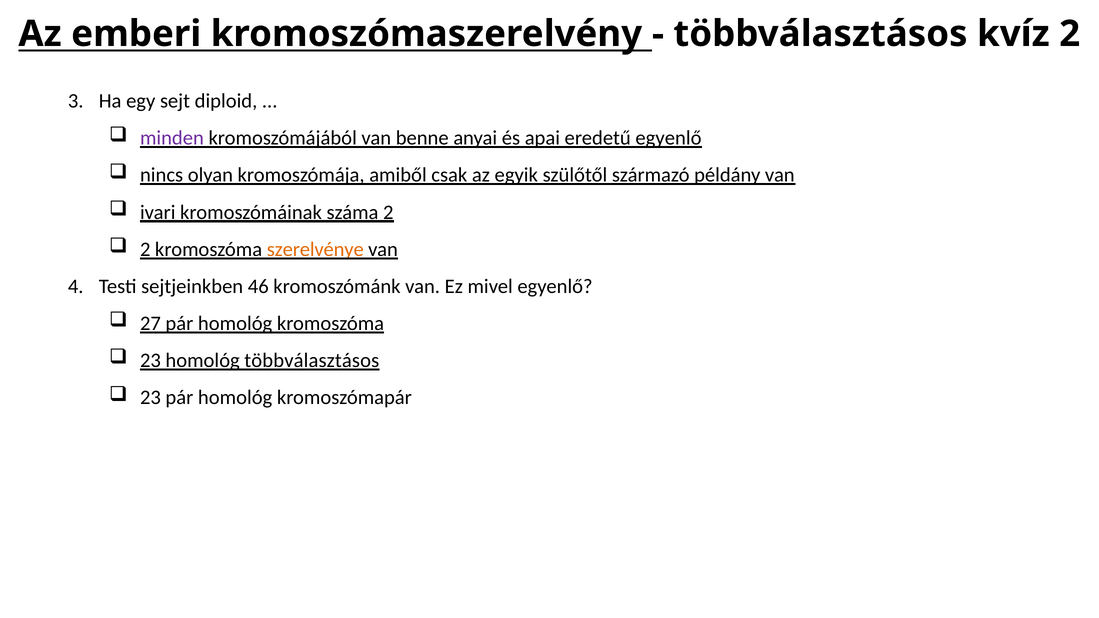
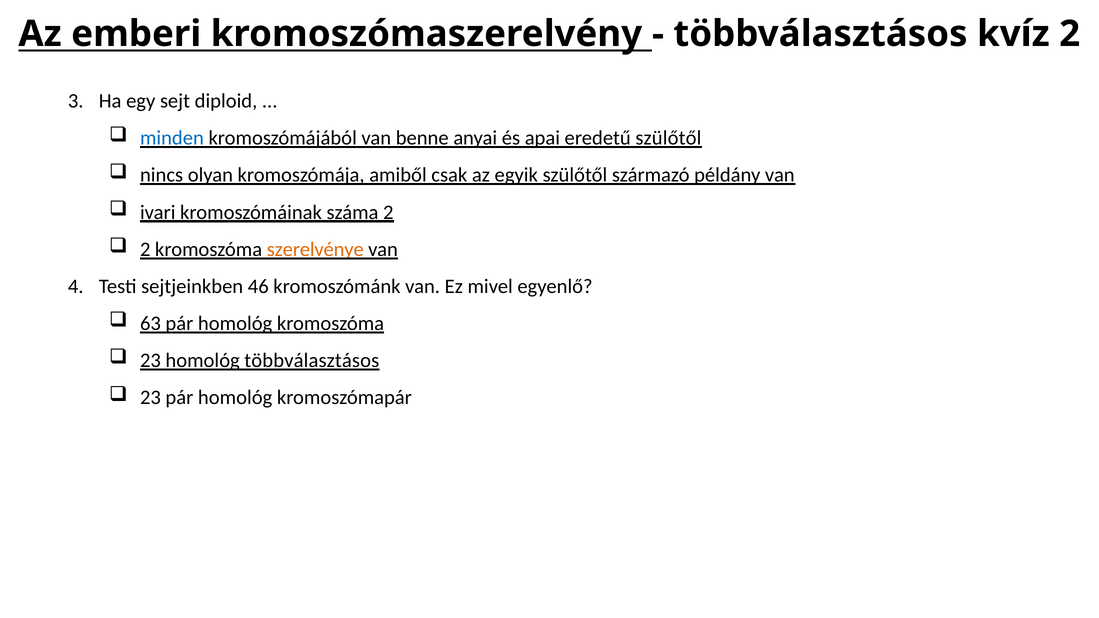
minden colour: purple -> blue (172, 138)
eredetű egyenlő: egyenlő -> szülőtől (668, 138)
27: 27 -> 63 (150, 324)
